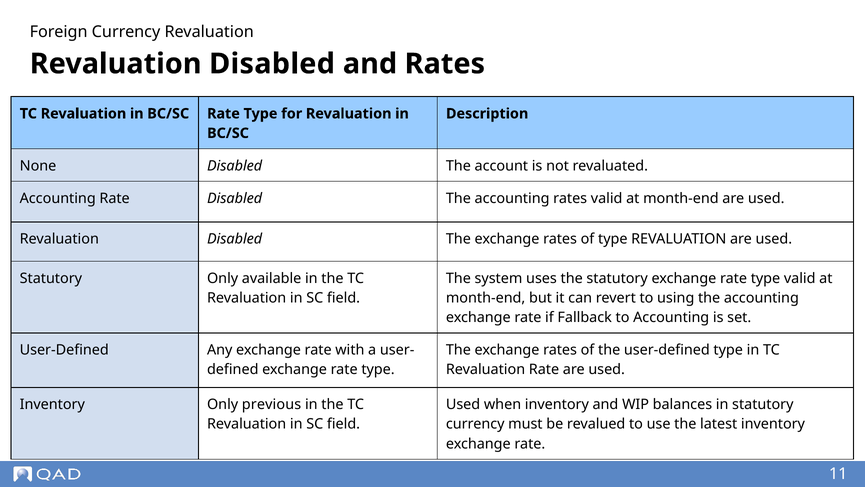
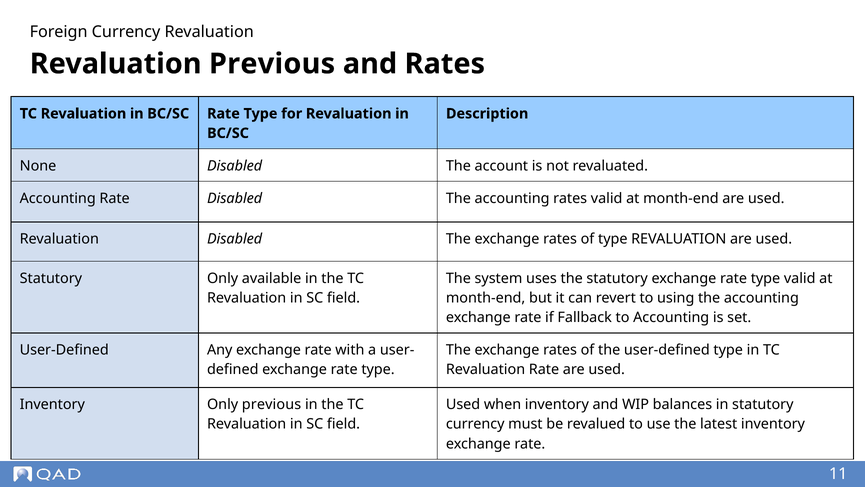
Disabled: Disabled -> Previous (272, 64)
